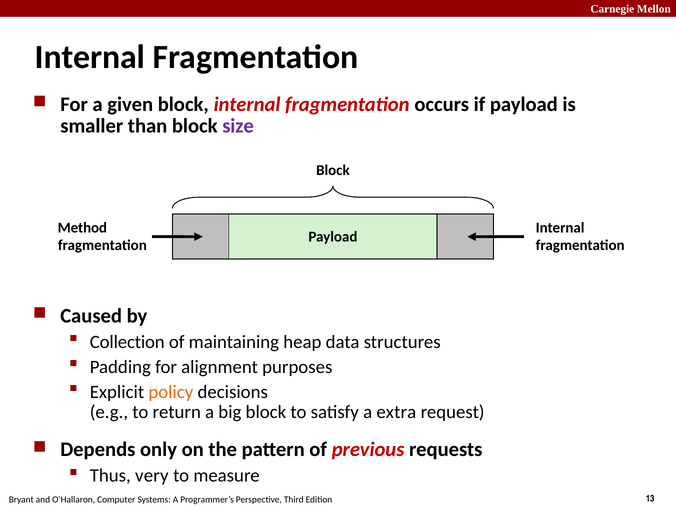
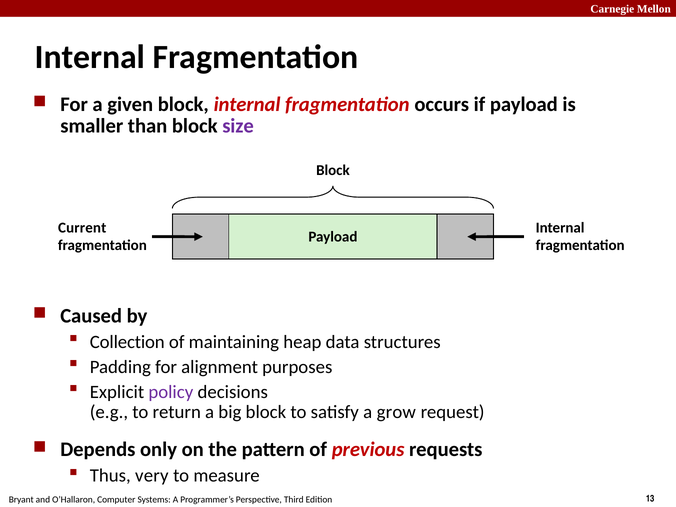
Method: Method -> Current (82, 228)
policy colour: orange -> purple (171, 392)
extra: extra -> grow (396, 412)
